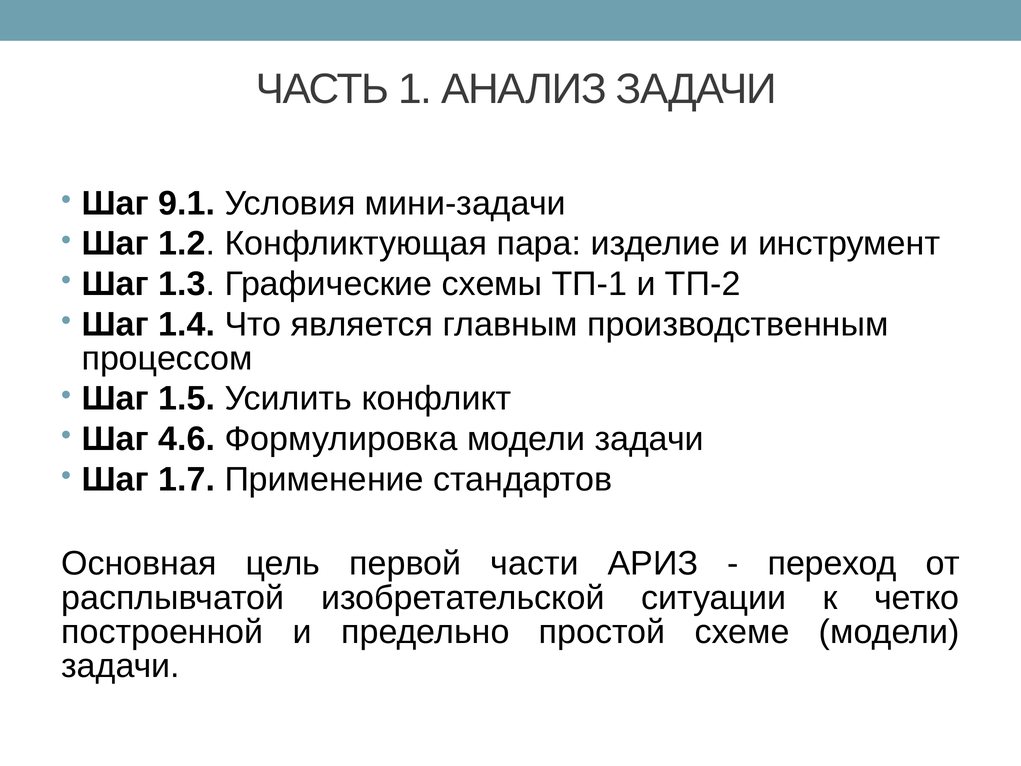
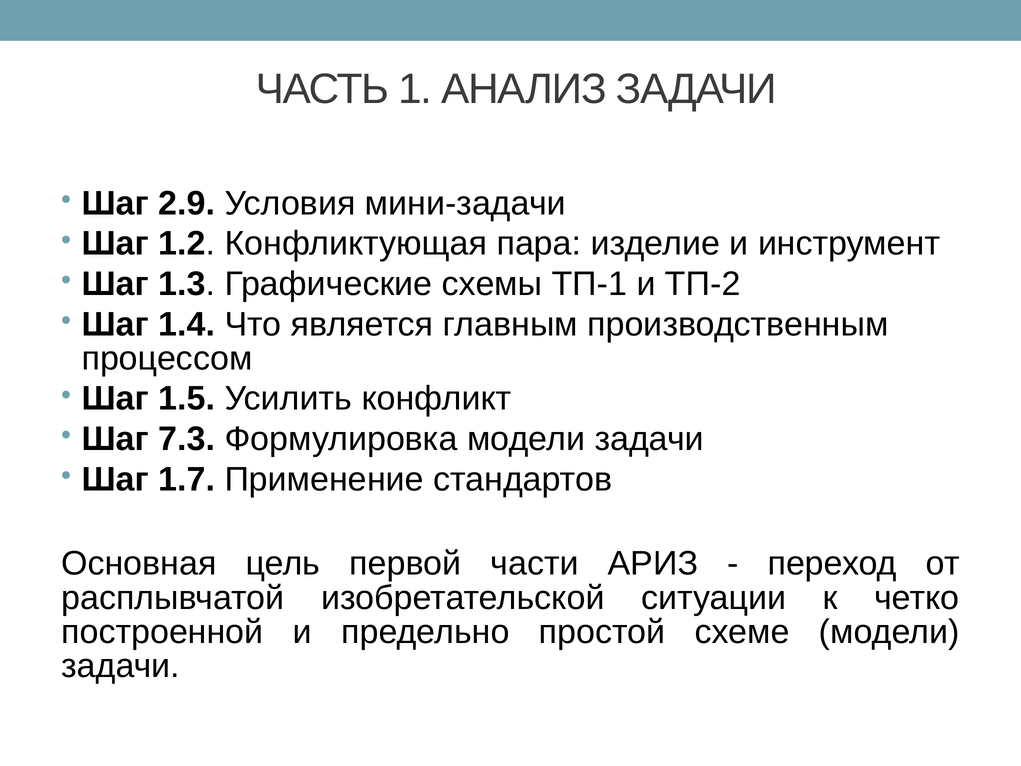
9.1: 9.1 -> 2.9 (187, 203)
4.6: 4.6 -> 7.3 (187, 439)
